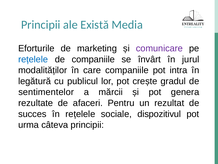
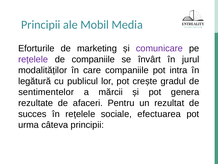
Există: Există -> Mobil (95, 25)
rețelele colour: blue -> purple (33, 59)
dispozitivul: dispozitivul -> efectuarea (159, 114)
